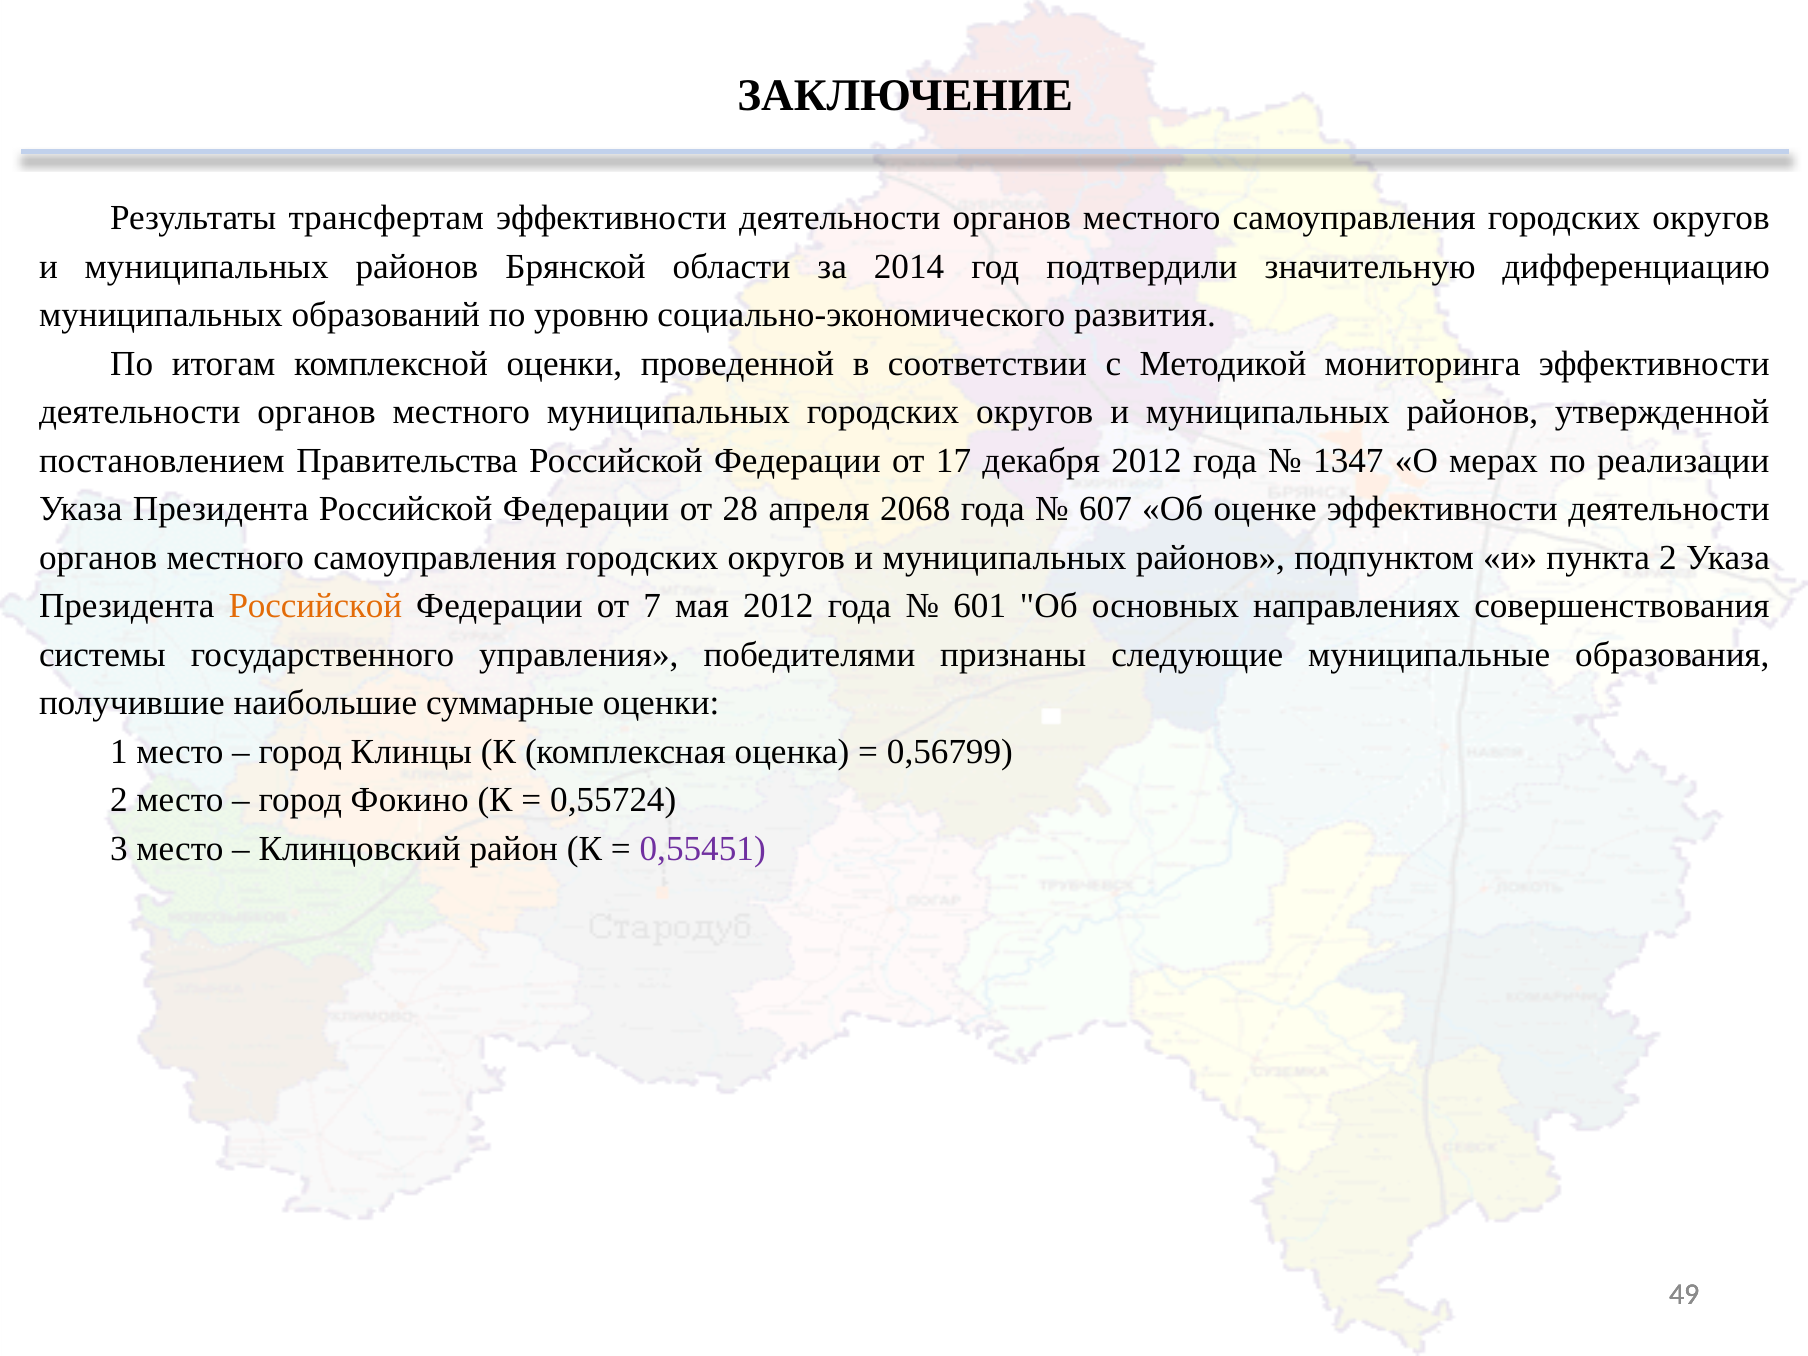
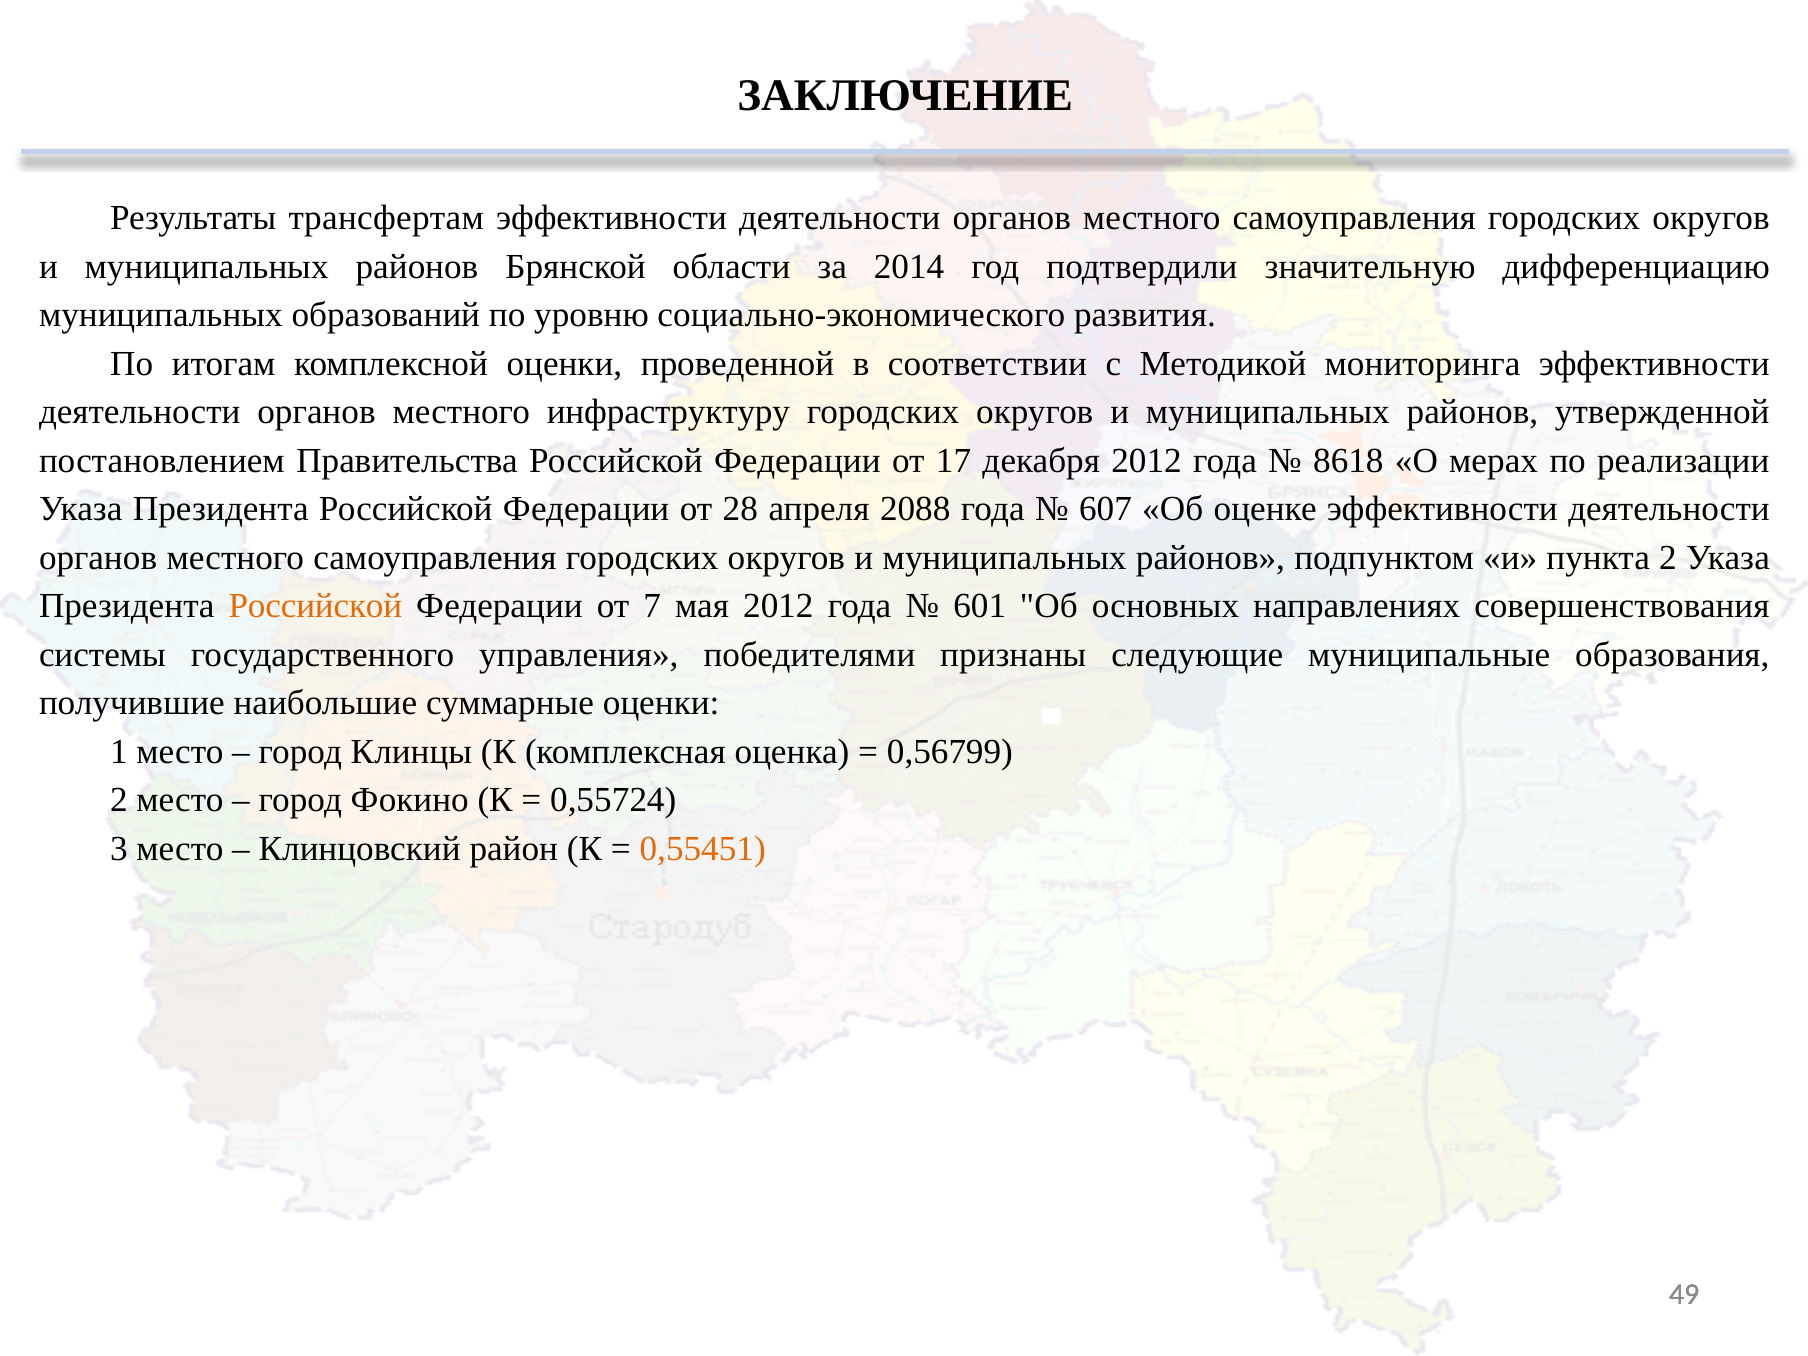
местного муниципальных: муниципальных -> инфраструктуру (668, 412)
1347: 1347 -> 8618 (1348, 461)
2068: 2068 -> 2088 (915, 509)
0,55451 colour: purple -> orange (703, 848)
